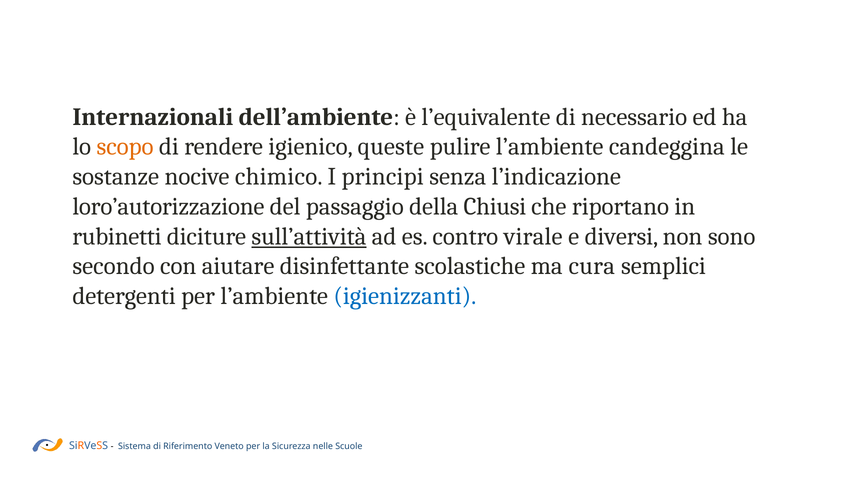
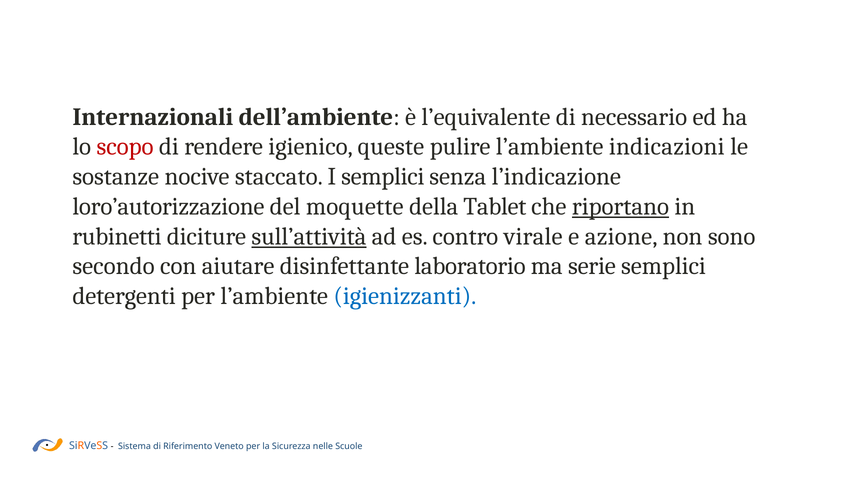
scopo colour: orange -> red (125, 147)
candeggina: candeggina -> indicazioni (667, 147)
chimico: chimico -> staccato (279, 177)
I principi: principi -> semplici (383, 177)
passaggio: passaggio -> moquette (355, 207)
Chiusi: Chiusi -> Tablet (495, 207)
riportano underline: none -> present (620, 207)
diversi: diversi -> azione (621, 237)
scolastiche: scolastiche -> laboratorio (470, 266)
cura: cura -> serie (592, 266)
